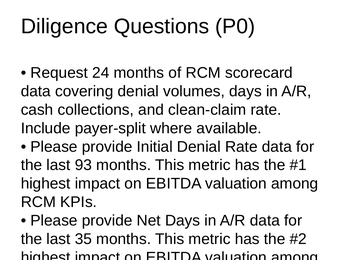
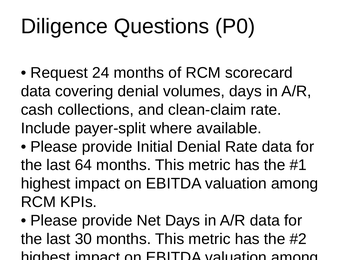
93: 93 -> 64 (83, 165)
35: 35 -> 30 (83, 239)
